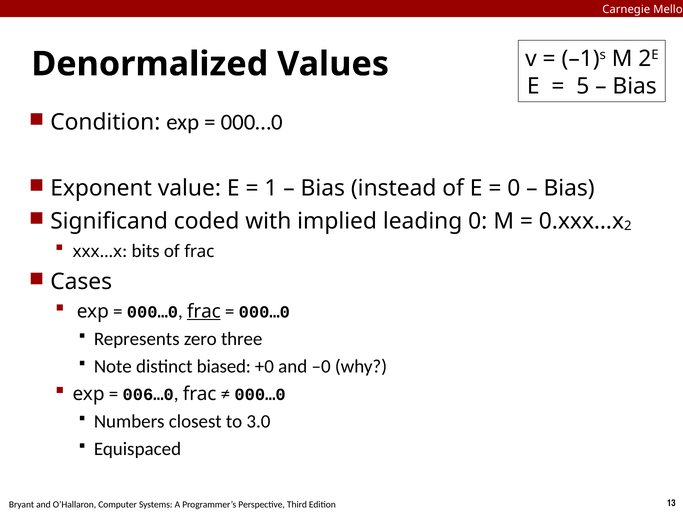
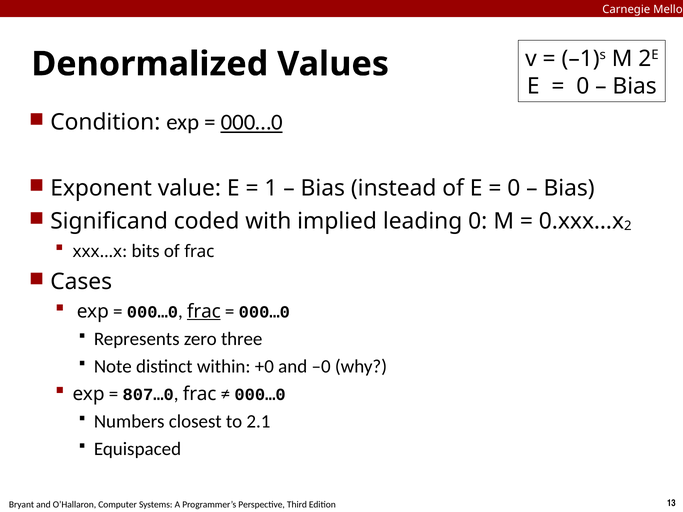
5: 5 -> 0 (583, 86)
000…0 underline: none -> present (252, 122)
biased: biased -> within (224, 367)
006…0: 006…0 -> 807…0 (148, 395)
3.0: 3.0 -> 2.1 (258, 422)
